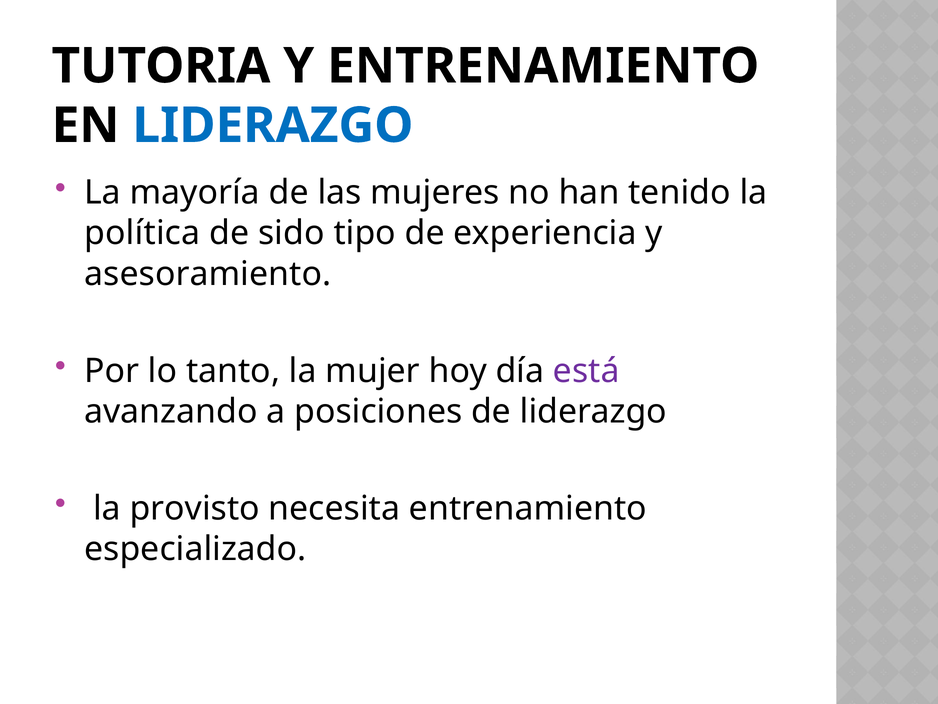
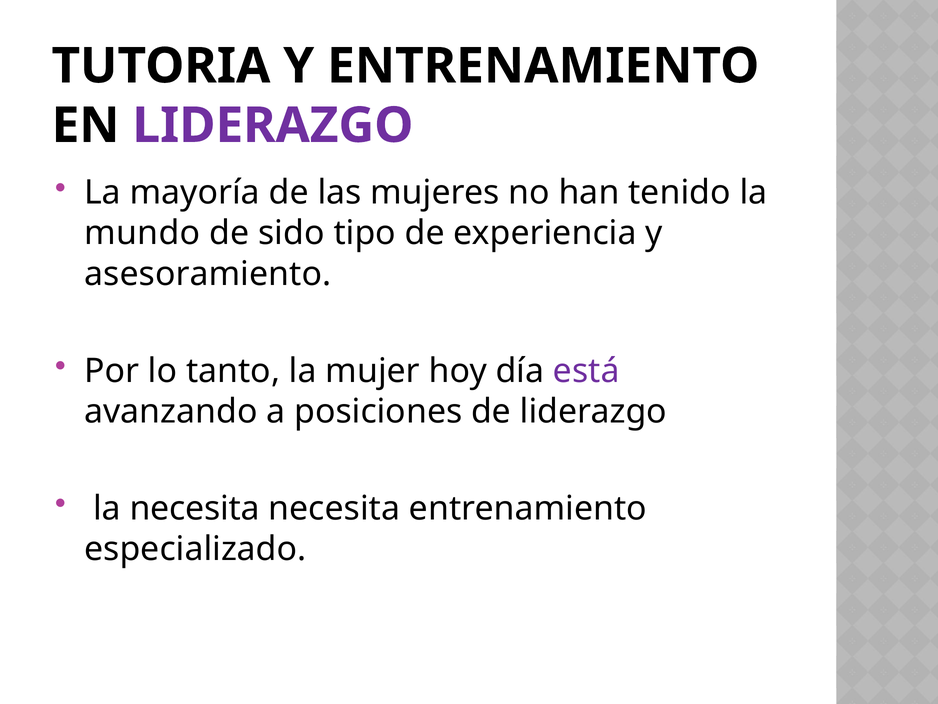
LIDERAZGO colour: blue -> purple (273, 125)
política: política -> mundo (142, 233)
la provisto: provisto -> necesita (195, 508)
